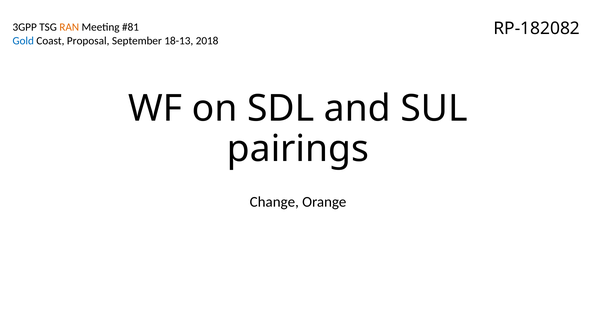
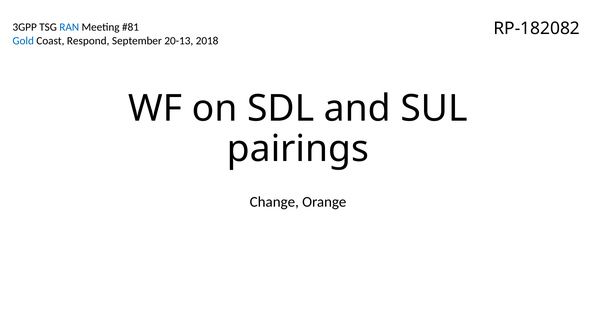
RAN colour: orange -> blue (69, 27)
Proposal: Proposal -> Respond (88, 41)
18-13: 18-13 -> 20-13 (179, 41)
